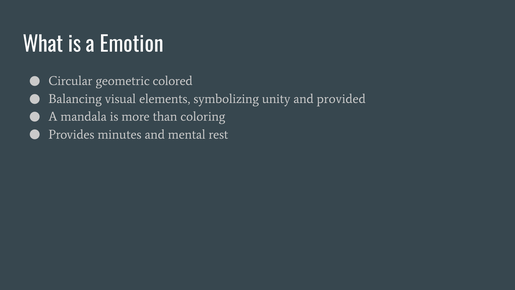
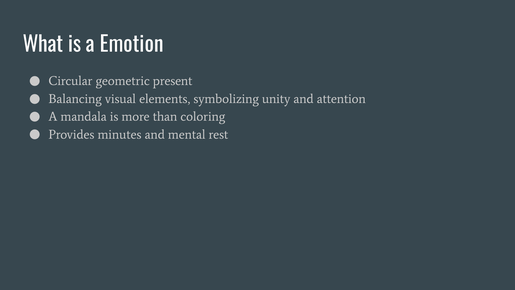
colored: colored -> present (173, 81)
provided: provided -> attention (341, 99)
